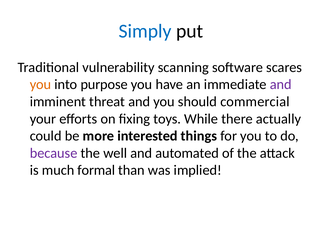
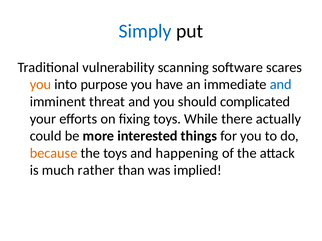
and colour: purple -> blue (281, 85)
commercial: commercial -> complicated (255, 102)
because colour: purple -> orange (54, 153)
the well: well -> toys (115, 153)
automated: automated -> happening (187, 153)
formal: formal -> rather (96, 171)
